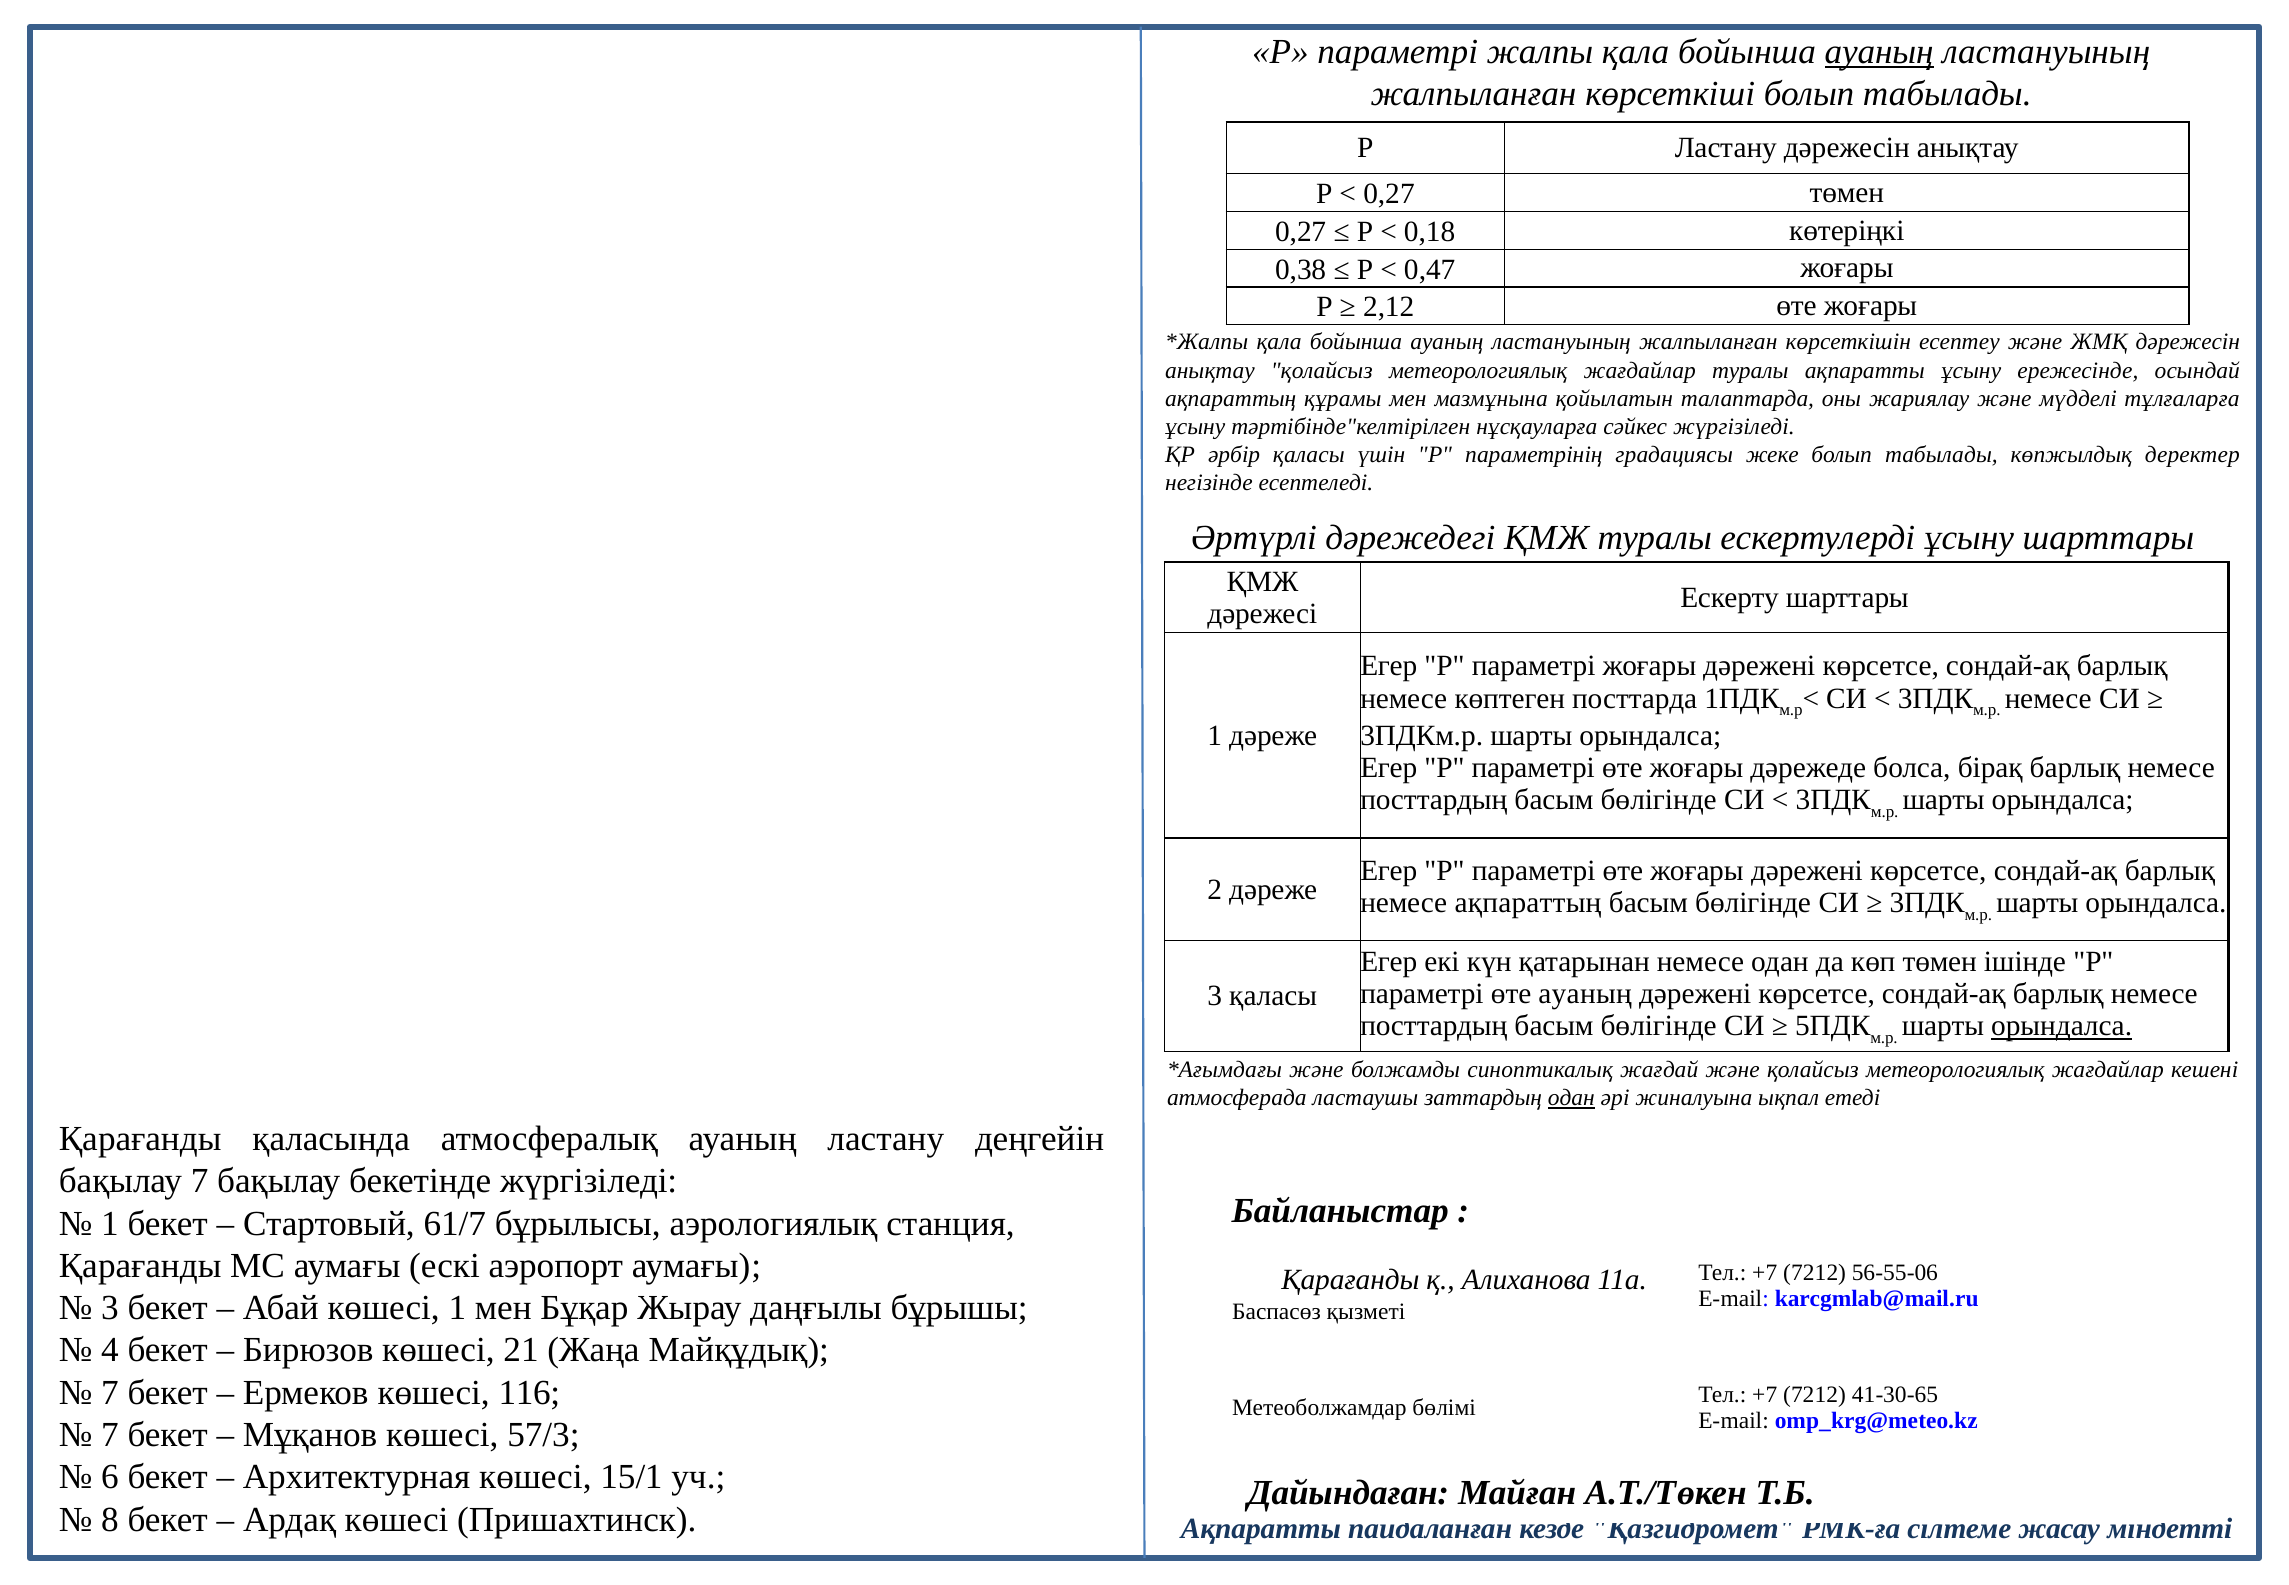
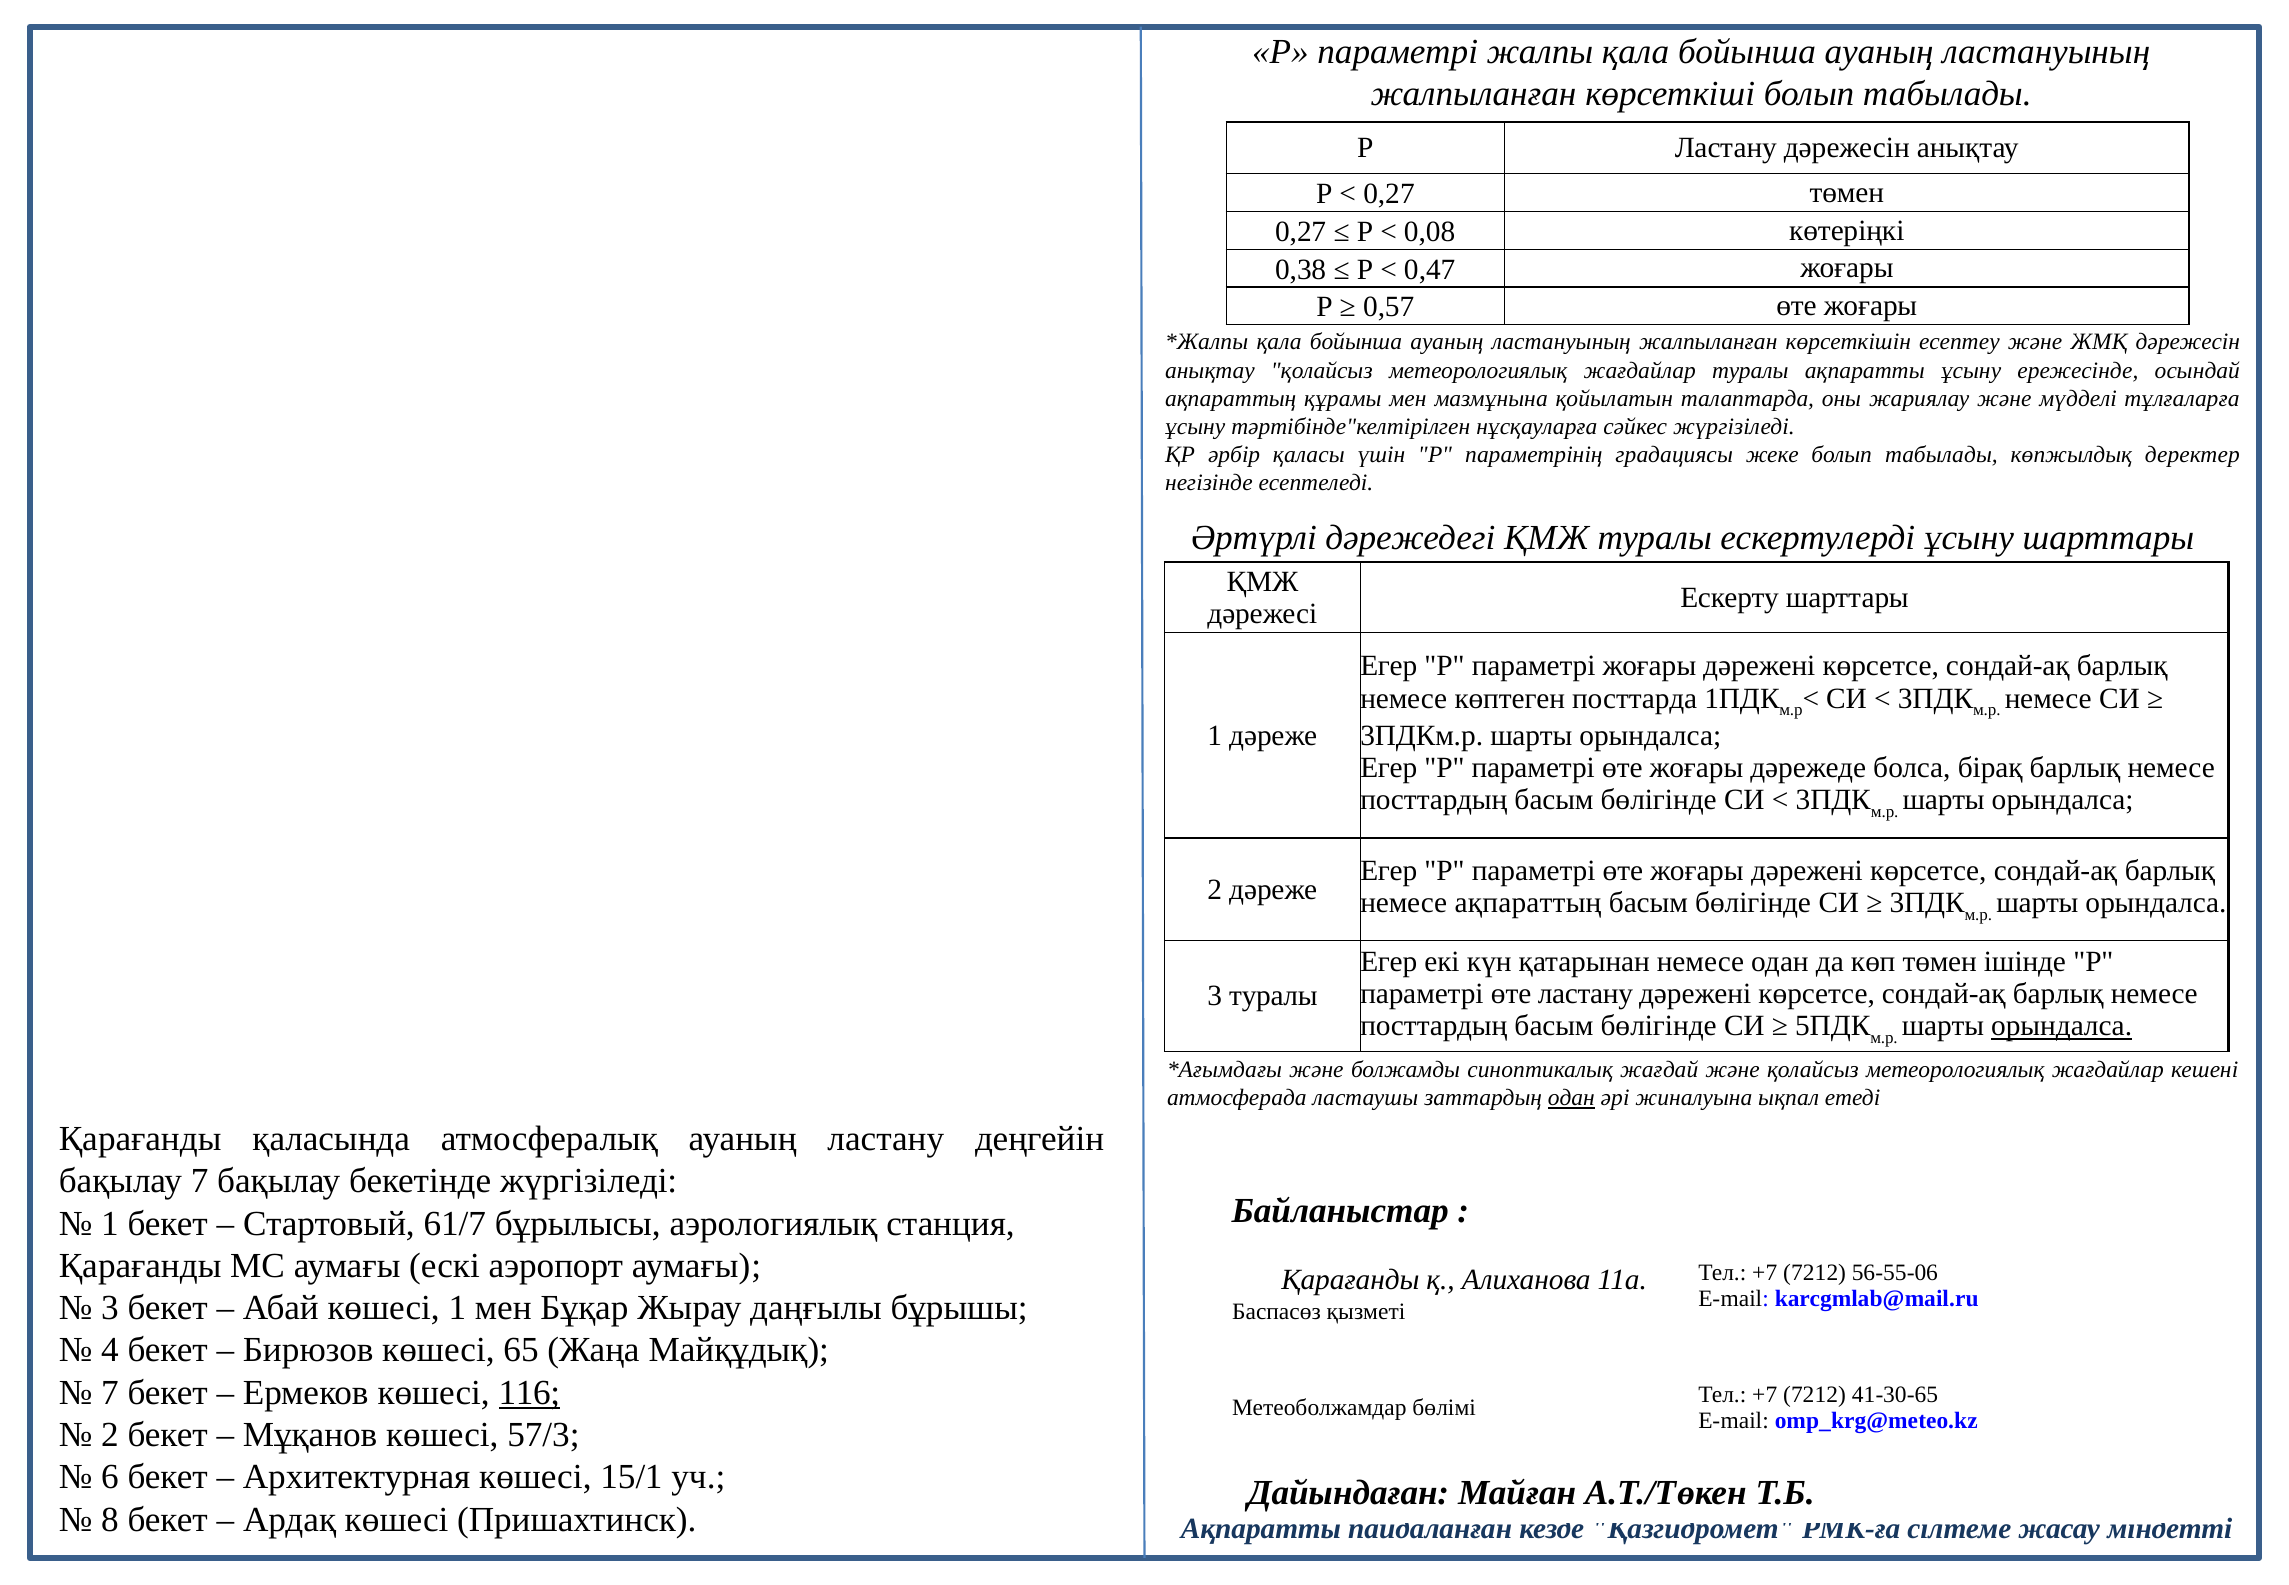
ауаның underline: present -> none (1879, 52)
0,18: 0,18 -> 0,08 (1430, 232)
2,12: 2,12 -> 0,57 (1389, 307)
өте ауаның: ауаның -> ластану (1585, 994)
3 қаласы: қаласы -> туралы (1273, 996)
21: 21 -> 65 (521, 1350)
116 underline: none -> present (529, 1392)
7: 7 -> 2 (110, 1435)
